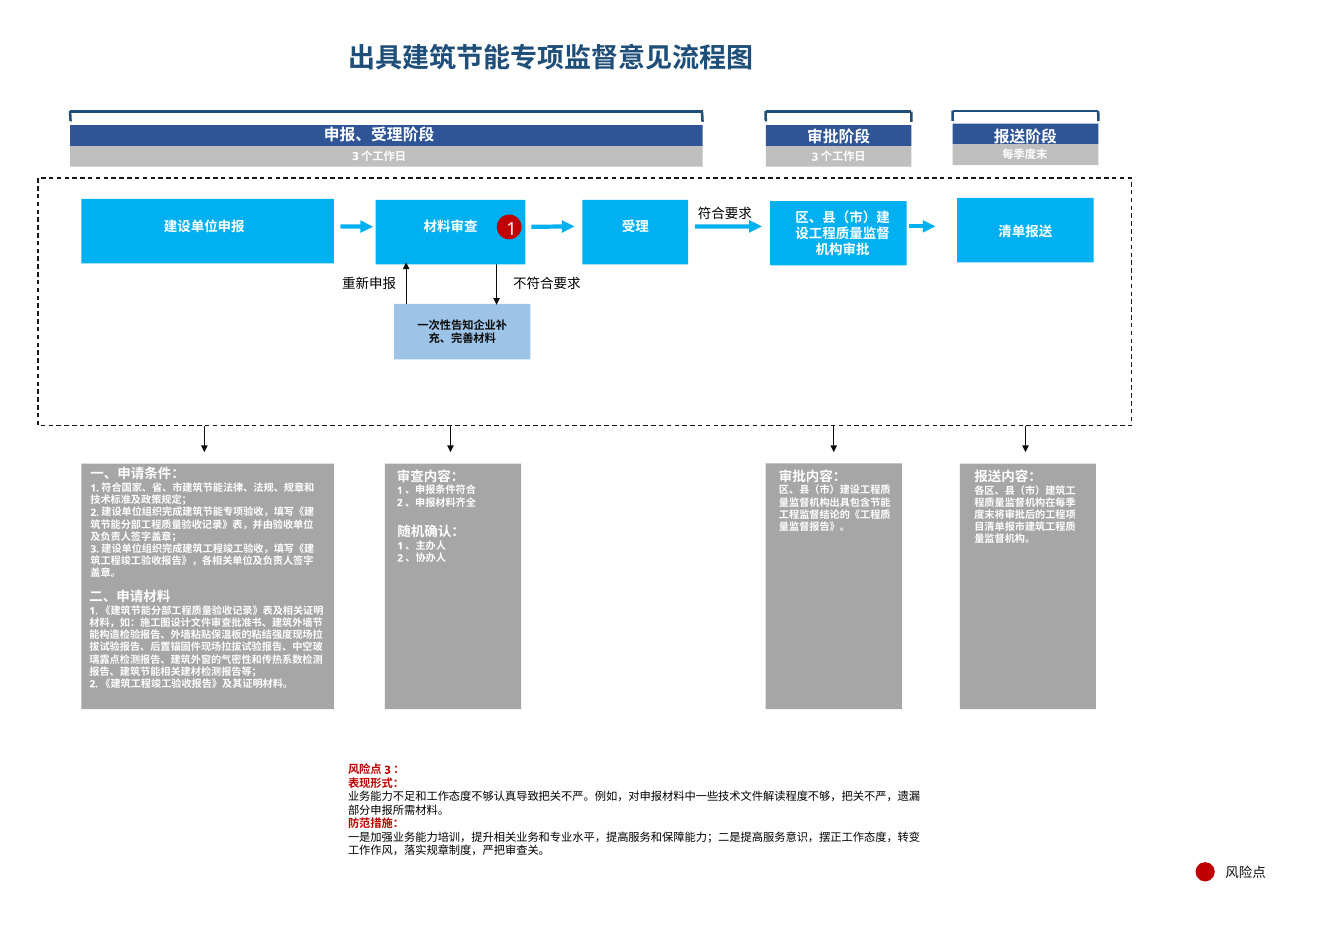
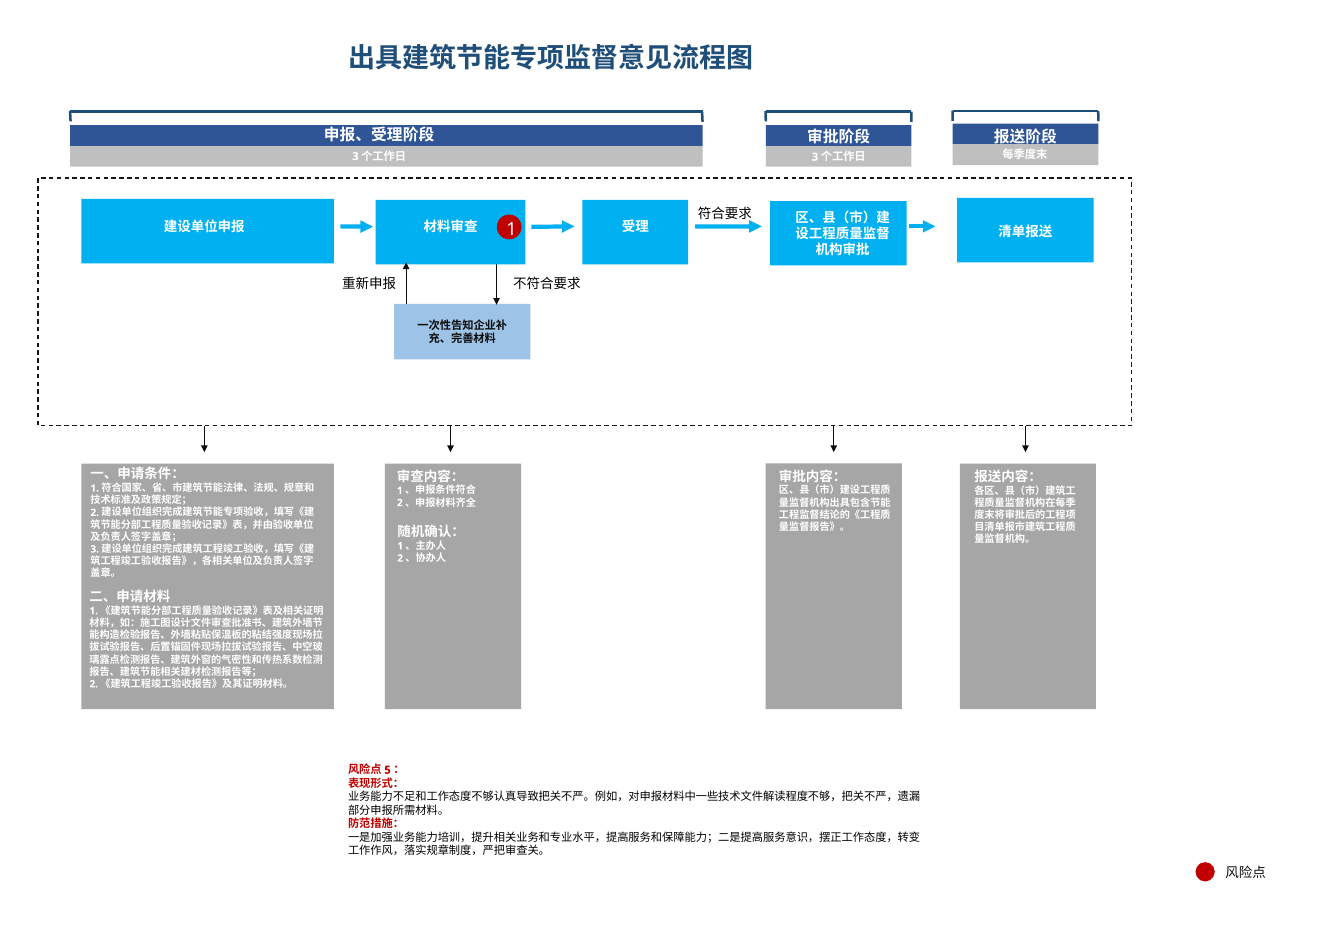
3: 3 -> 5 (388, 770)
